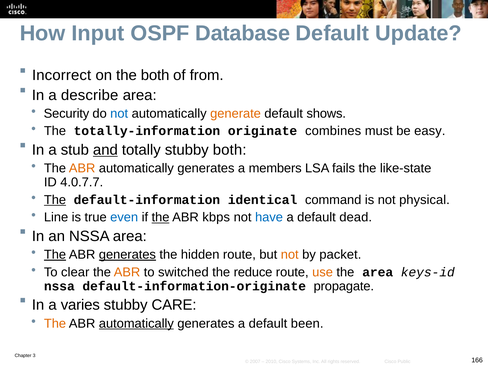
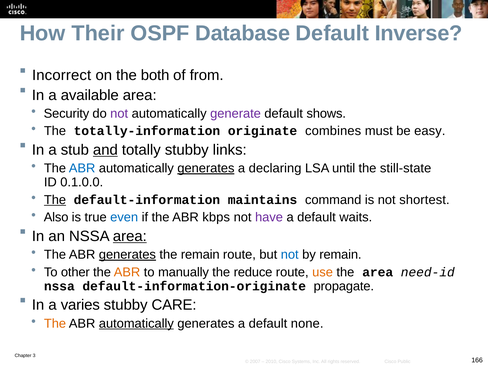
Input: Input -> Their (98, 33)
Update: Update -> Inverse (419, 33)
describe: describe -> available (90, 95)
not colour: blue -> purple (119, 113)
generate colour: orange -> purple (236, 113)
stubby both: both -> links (230, 150)
ABR colour: orange -> blue (82, 168)
generates underline: none -> present (206, 168)
members: members -> declaring (275, 168)
fails: fails -> until (344, 168)
like-state: like-state -> still-state (406, 168)
4.0.7.7: 4.0.7.7 -> 0.1.0.0 (82, 182)
identical: identical -> maintains (263, 200)
physical: physical -> shortest (424, 200)
Line: Line -> Also (56, 217)
the underline: present -> none (161, 217)
have colour: blue -> purple (269, 217)
dead: dead -> waits (356, 217)
area underline: none -> present (130, 236)
The underline: present -> none (55, 255)
the hidden: hidden -> remain (200, 255)
not colour: orange -> blue (290, 255)
by packet: packet -> remain (340, 255)
clear: clear -> other (75, 272)
switched: switched -> manually (183, 272)
keys-id: keys-id -> need-id (428, 272)
been: been -> none (307, 323)
